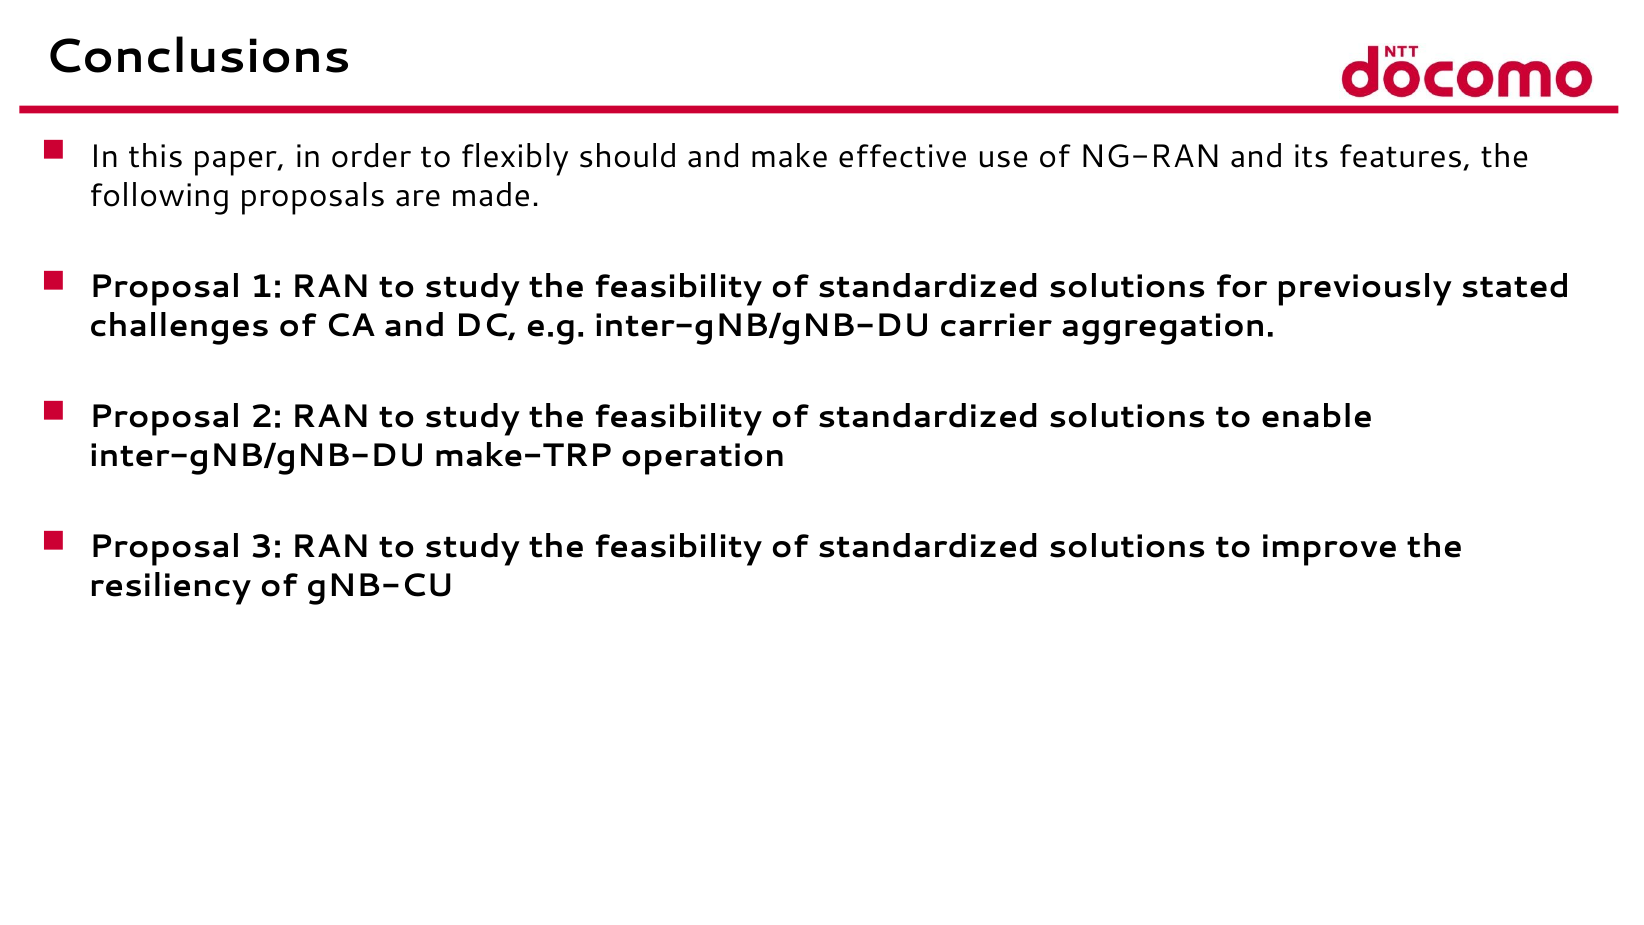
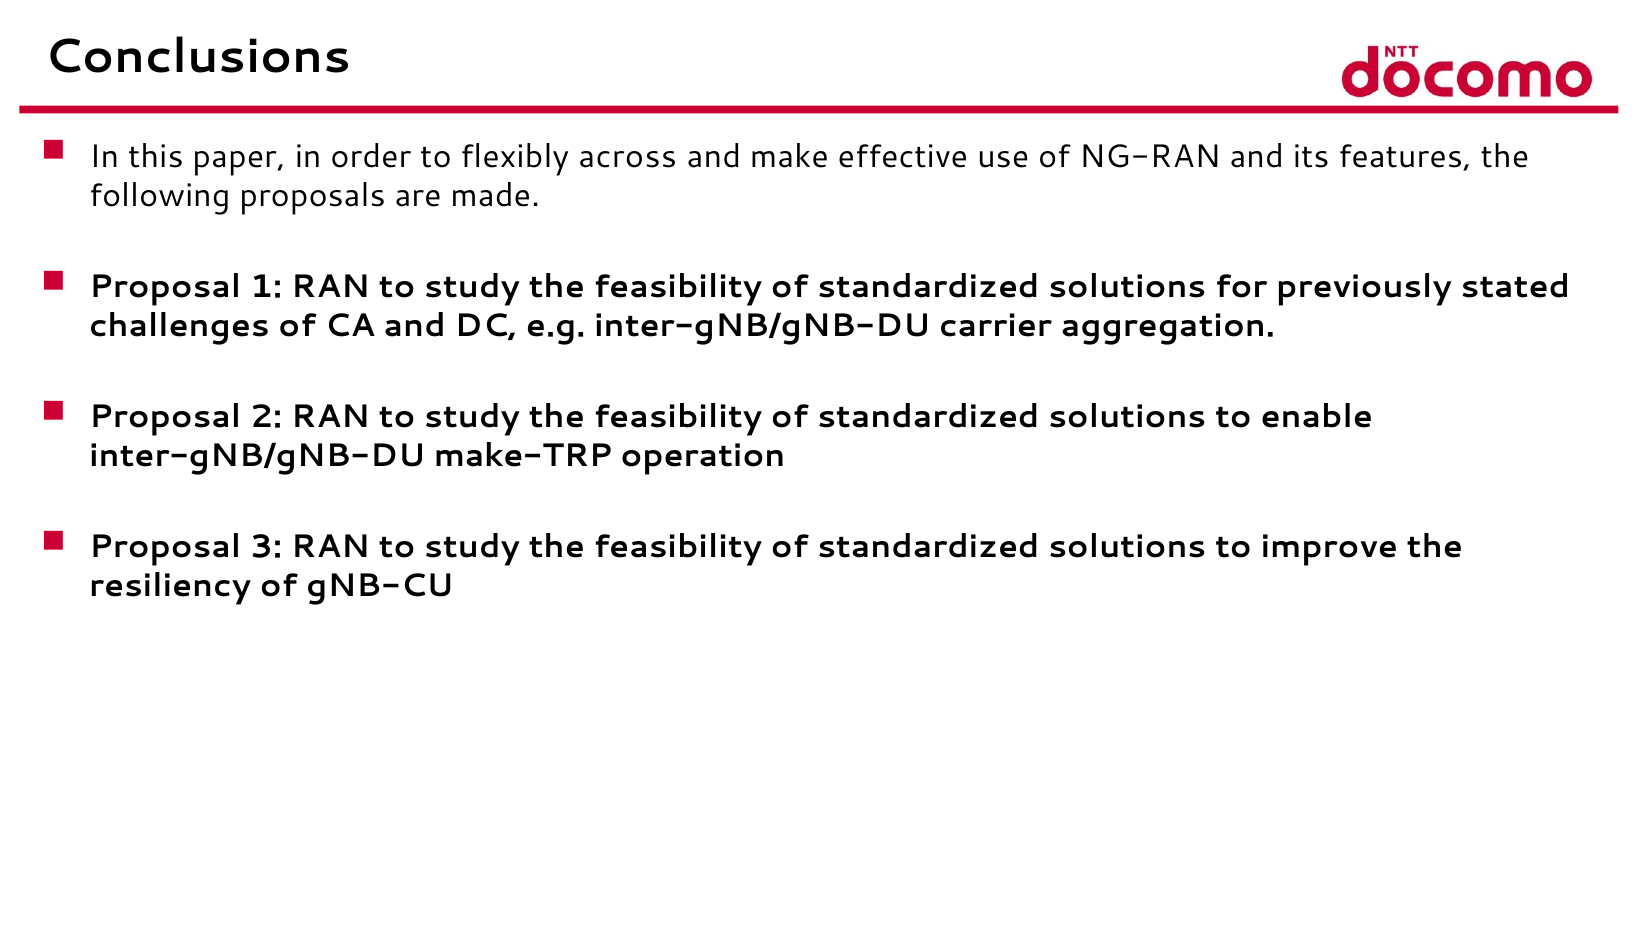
should: should -> across (628, 156)
